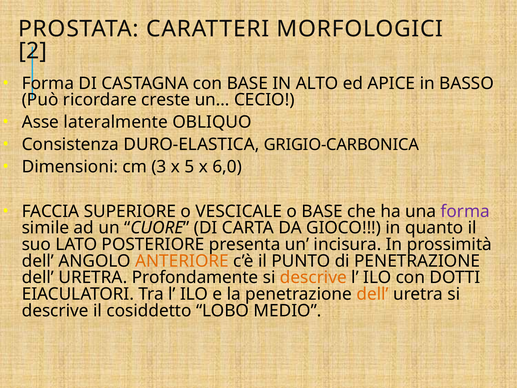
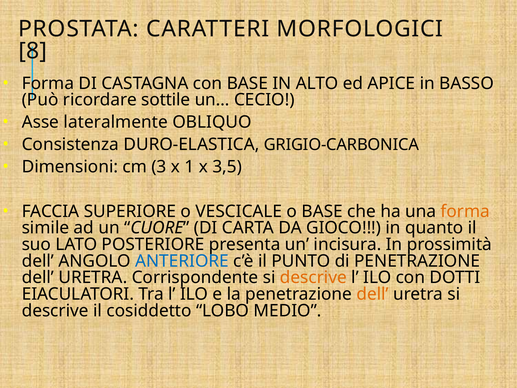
2: 2 -> 8 (33, 51)
creste: creste -> sottile (166, 100)
5: 5 -> 1 (189, 167)
6,0: 6,0 -> 3,5 (227, 167)
forma colour: purple -> orange (465, 211)
ANTERIORE colour: orange -> blue (182, 261)
Profondamente: Profondamente -> Corrispondente (195, 277)
